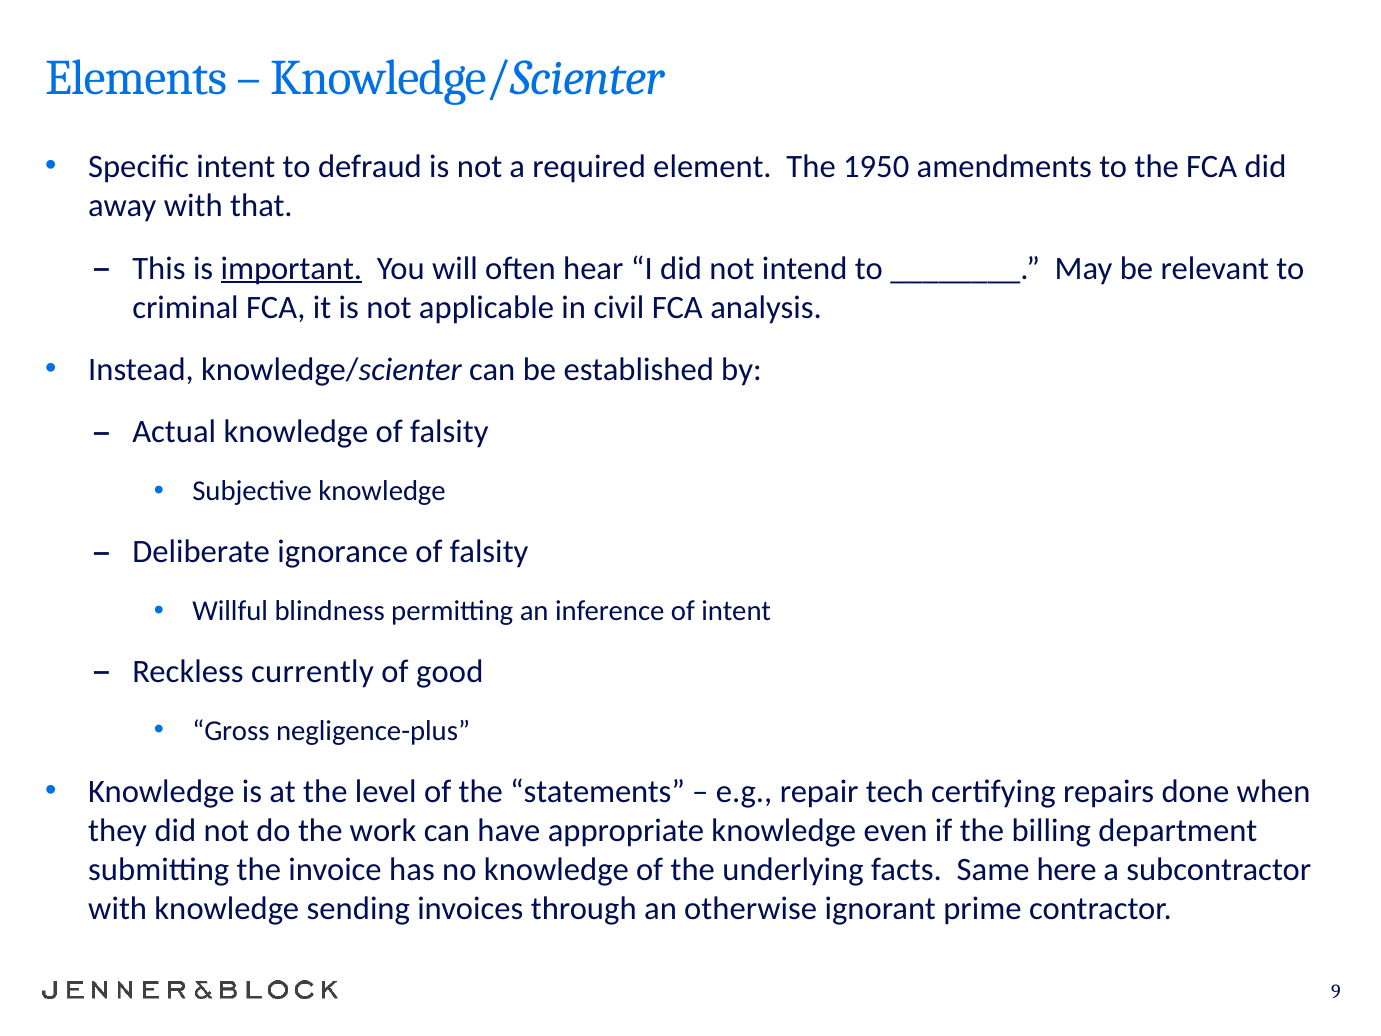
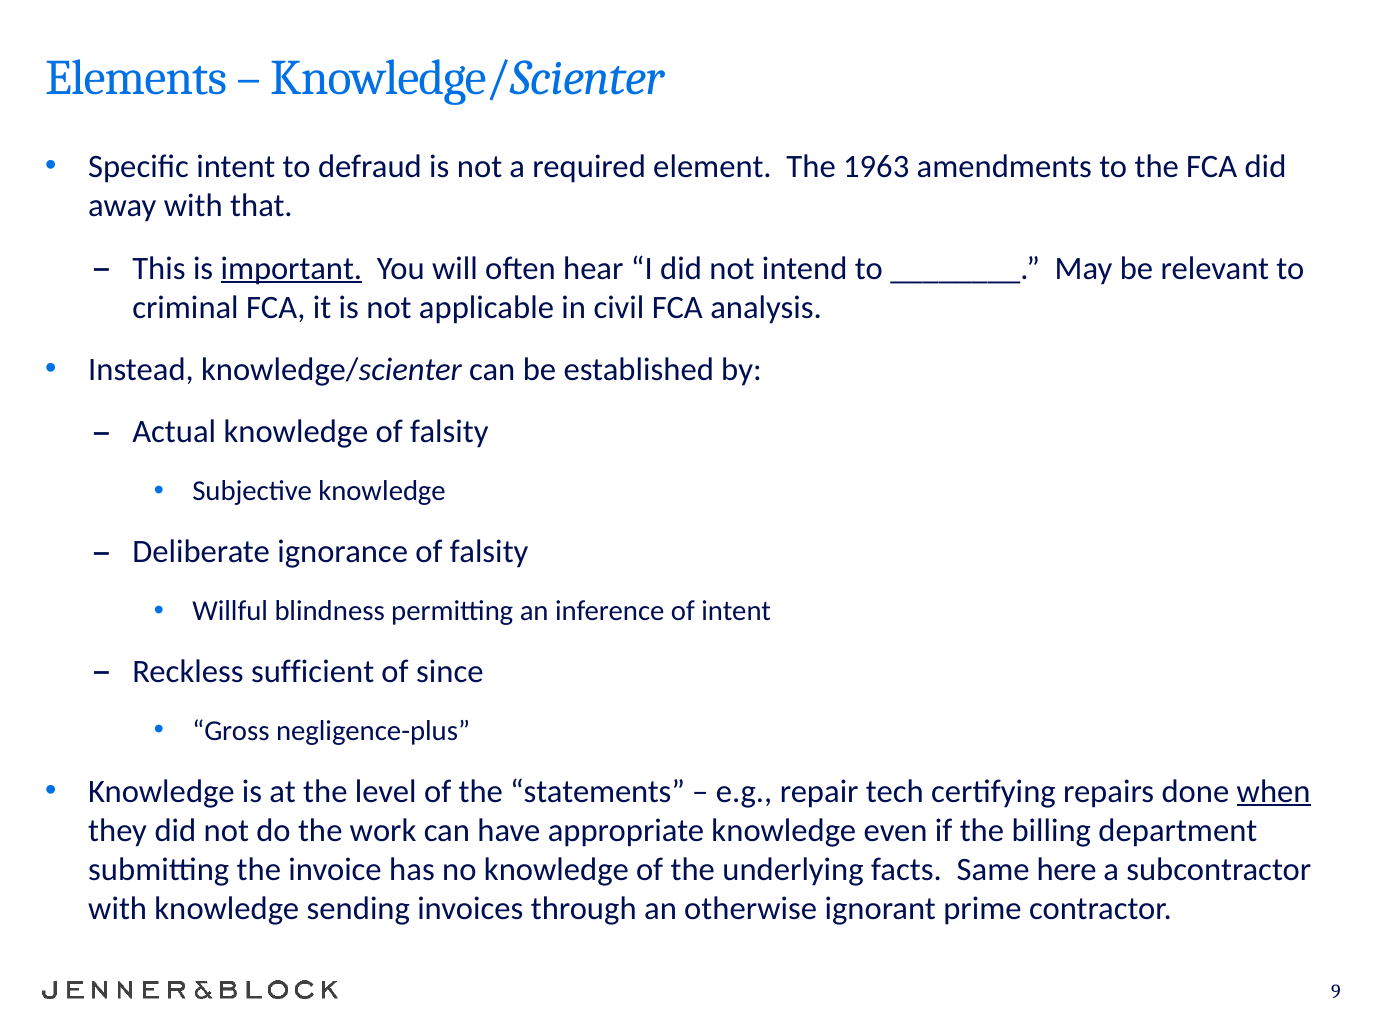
1950: 1950 -> 1963 (876, 167)
currently: currently -> sufficient (313, 671)
good: good -> since (450, 671)
when underline: none -> present (1274, 791)
